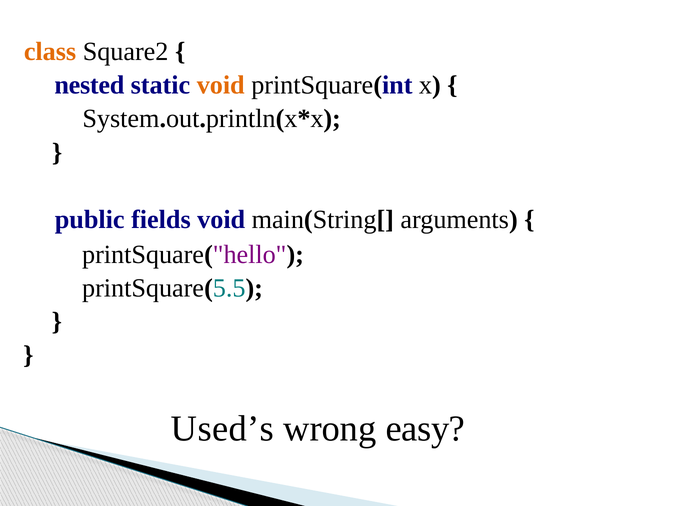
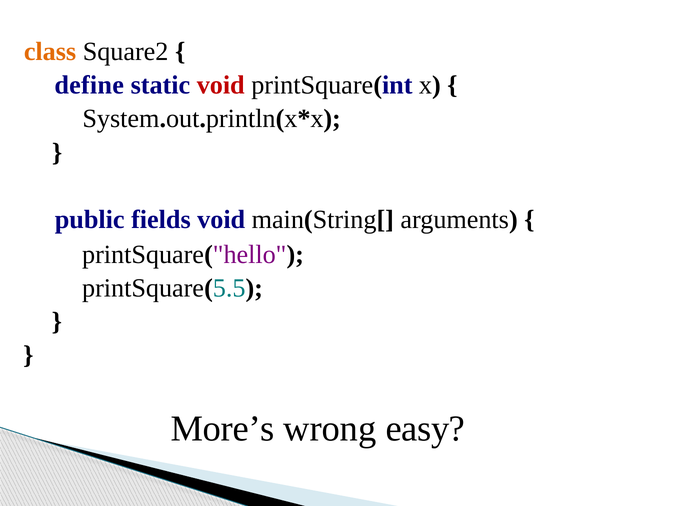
nested: nested -> define (89, 85)
void colour: orange -> red (221, 85)
Used’s: Used’s -> More’s (223, 428)
